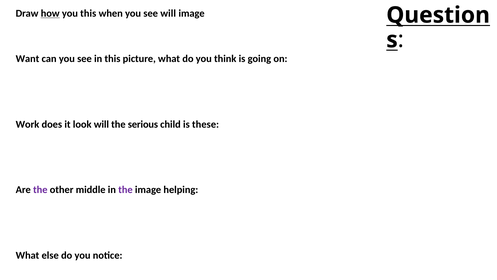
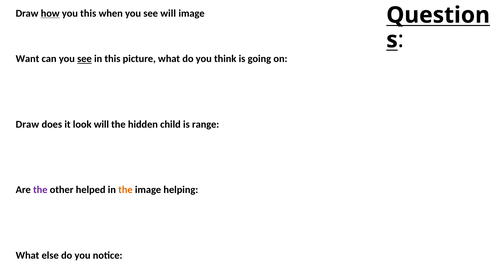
see underline: none -> present (84, 59)
Work: Work -> Draw (27, 124)
serious: serious -> hidden (143, 124)
these: these -> range (206, 124)
middle: middle -> helped (91, 190)
the colour: purple -> orange (125, 190)
